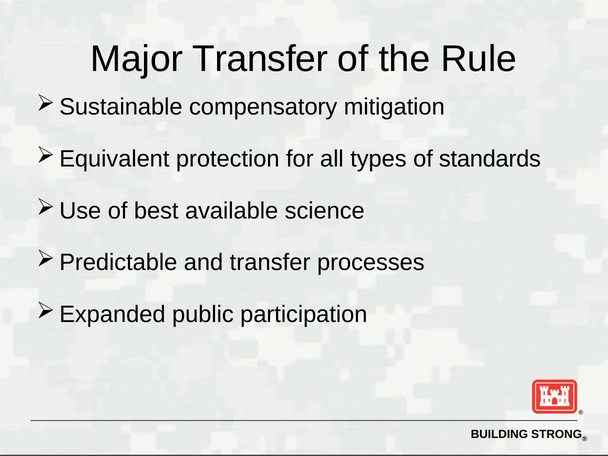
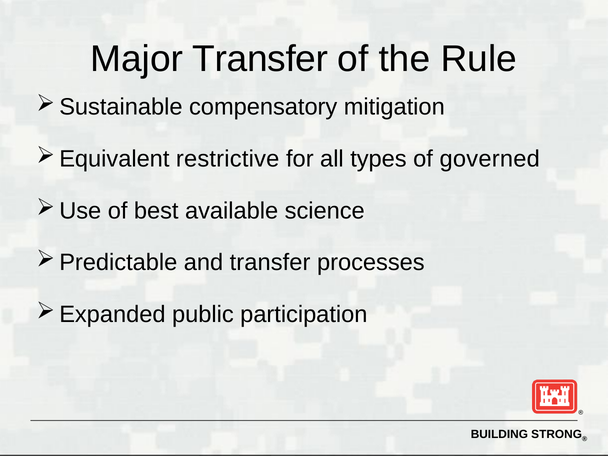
protection: protection -> restrictive (228, 159)
standards: standards -> governed (490, 159)
